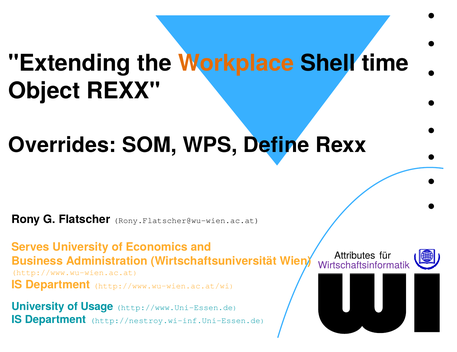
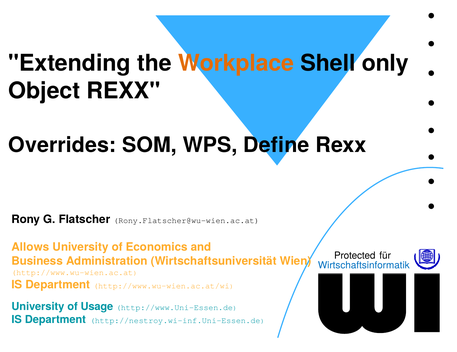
time: time -> only (385, 63)
Serves: Serves -> Allows (30, 247)
Attributes: Attributes -> Protected (355, 256)
Wirtschaftsinformatik colour: purple -> blue (364, 265)
